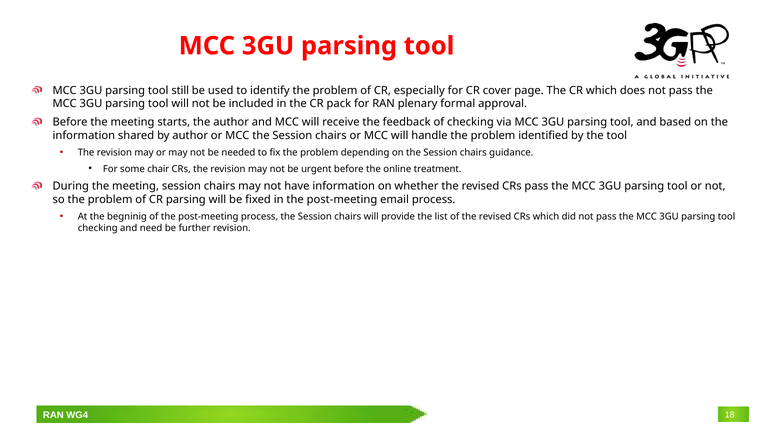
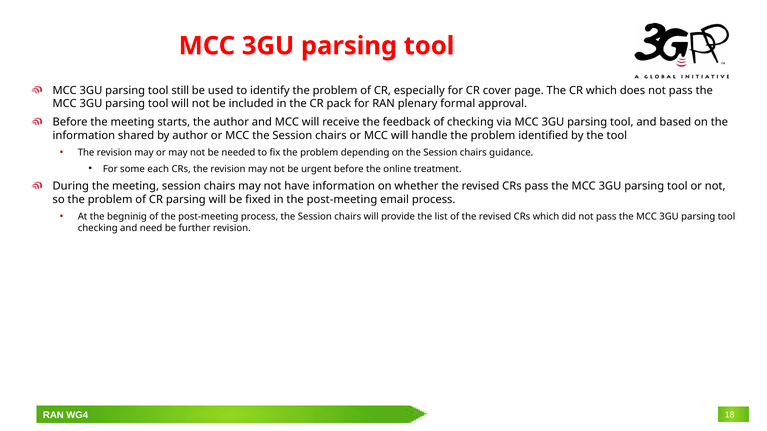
chair: chair -> each (158, 169)
